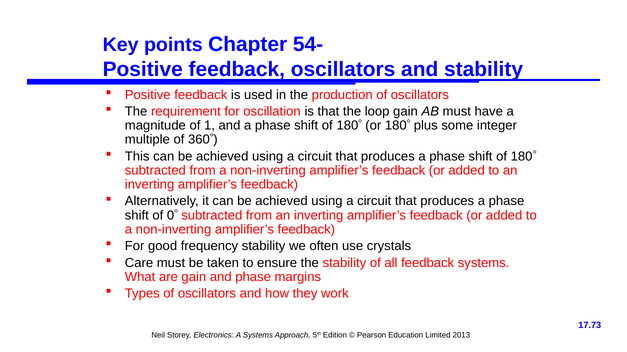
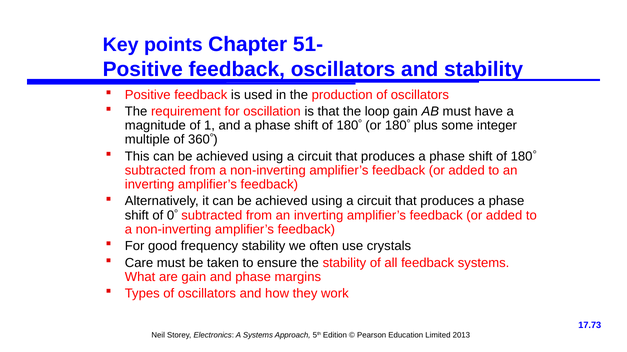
54-: 54- -> 51- (308, 44)
